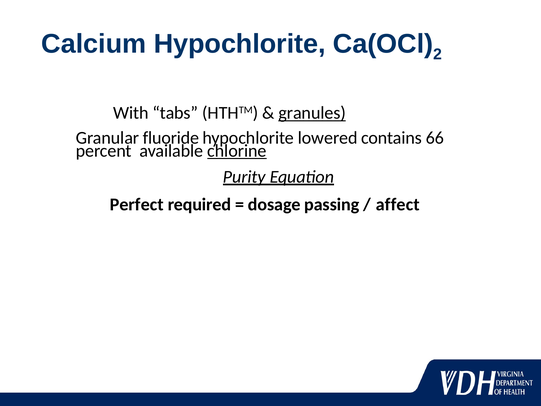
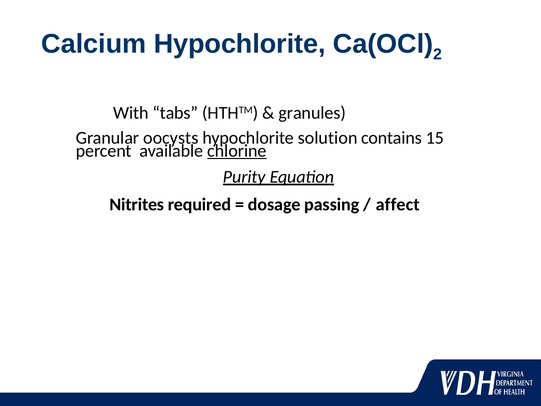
granules underline: present -> none (312, 113)
fluoride: fluoride -> oocysts (171, 138)
lowered: lowered -> solution (328, 138)
66: 66 -> 15 (435, 138)
Perfect: Perfect -> Nitrites (137, 204)
